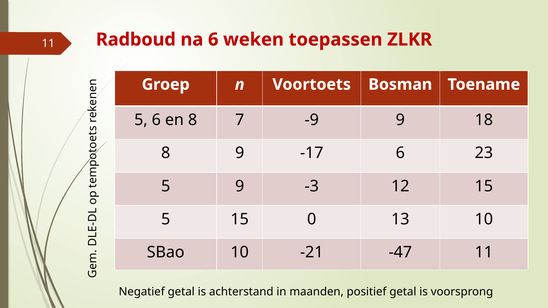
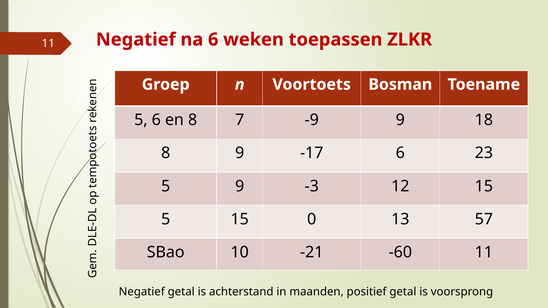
Radboud: Radboud -> Negatief (136, 40)
13 10: 10 -> 57 (484, 219)
-47: -47 -> -60 (400, 252)
